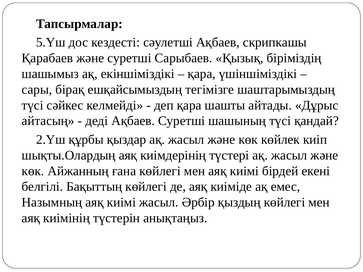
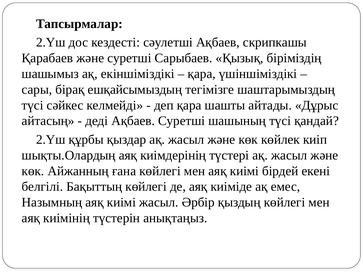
5.Үш: 5.Үш -> 2.Үш (51, 42)
